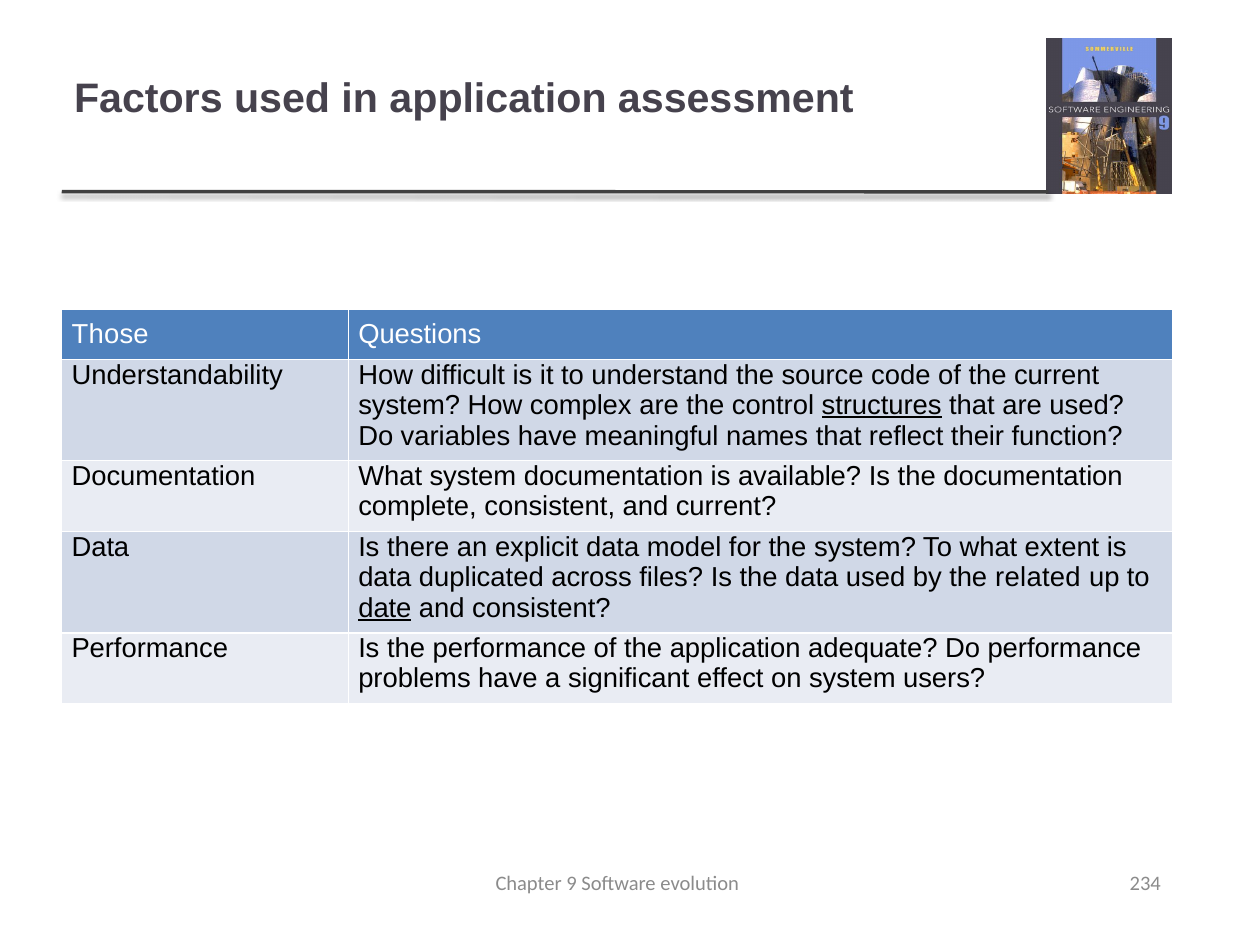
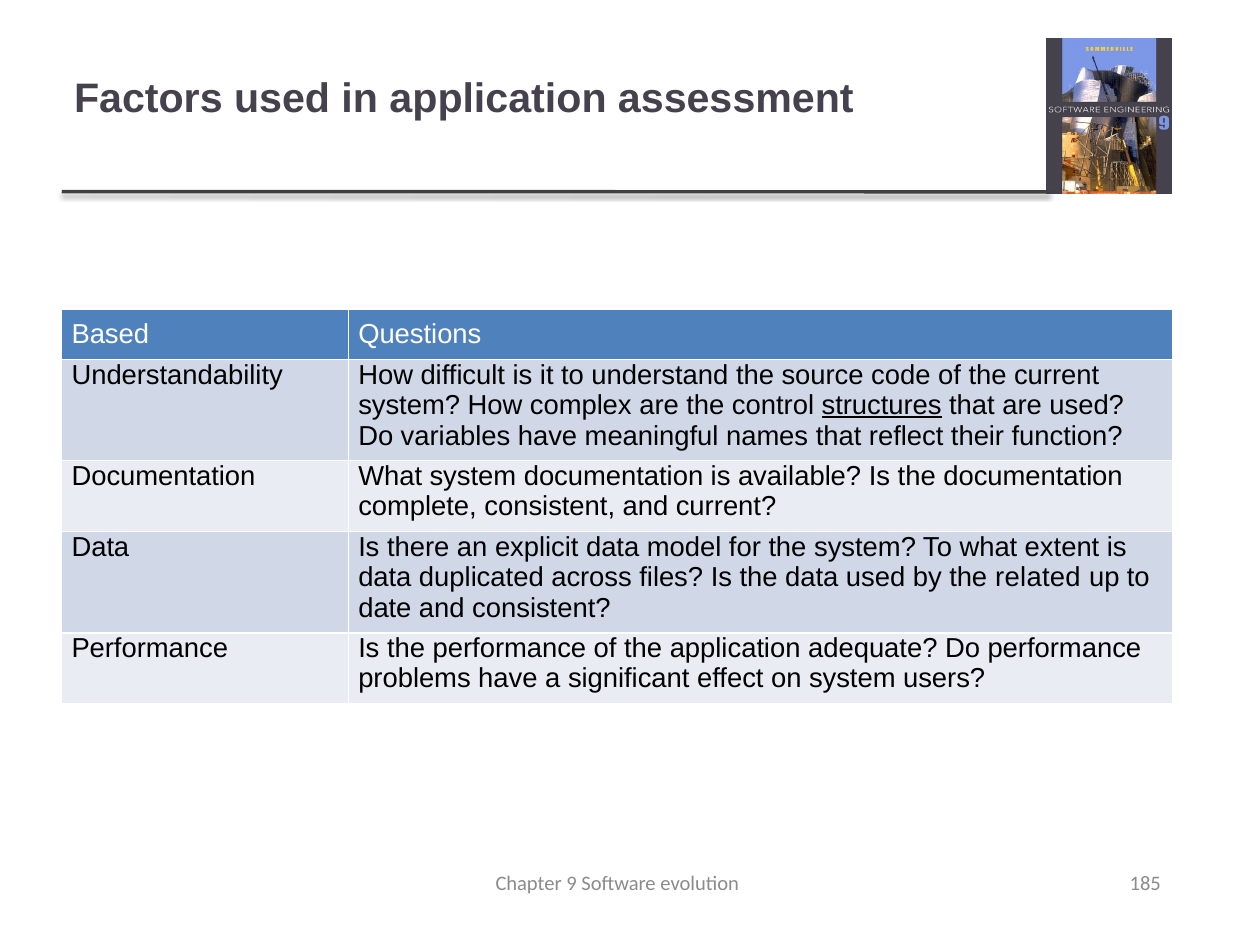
Those: Those -> Based (110, 335)
date underline: present -> none (385, 608)
234: 234 -> 185 (1145, 884)
